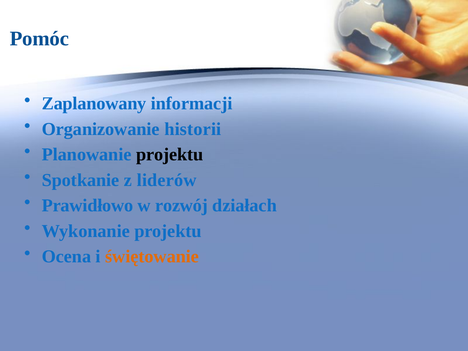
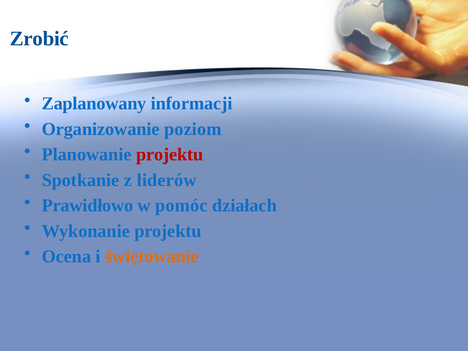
Pomóc: Pomóc -> Zrobić (39, 38)
historii: historii -> poziom (193, 129)
projektu colour: black -> red (170, 155)
rozwój: rozwój -> pomóc (181, 206)
